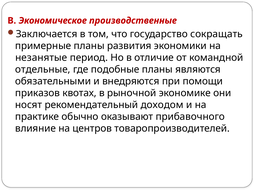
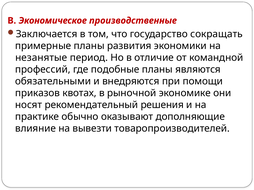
отдельные: отдельные -> профессий (43, 70)
доходом: доходом -> решения (162, 105)
прибавочного: прибавочного -> дополняющие (190, 117)
центров: центров -> вывезти (92, 129)
